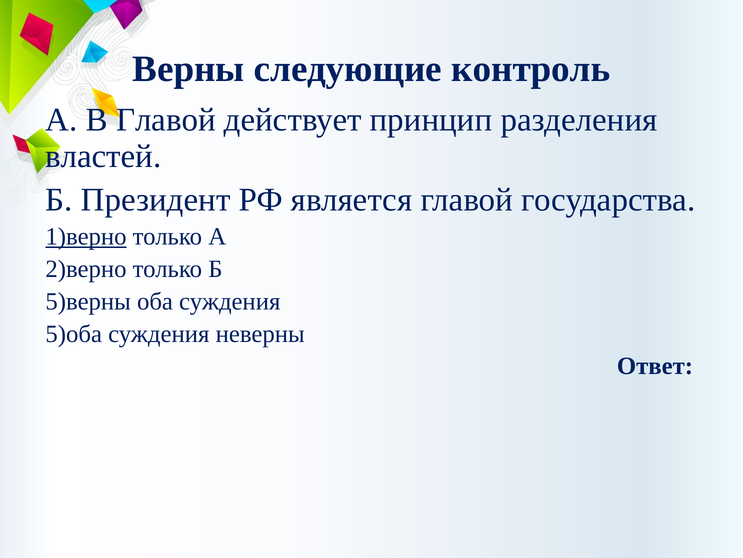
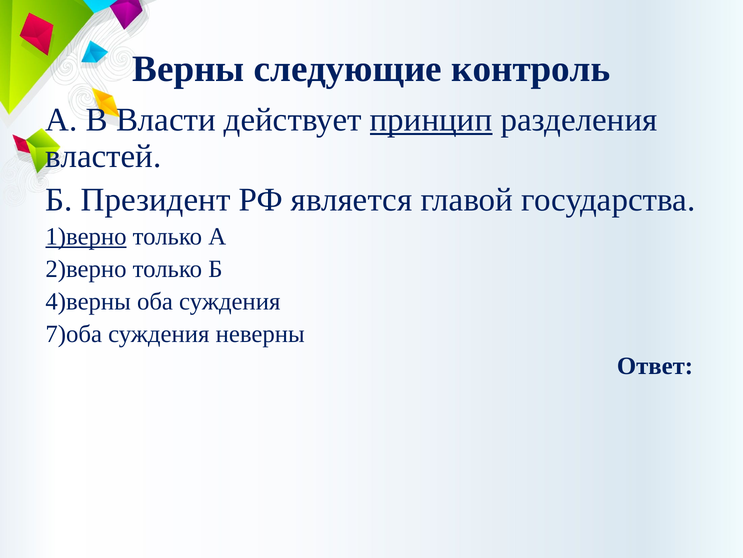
В Главой: Главой -> Власти (166, 120)
принцип underline: none -> present (431, 120)
5)верны: 5)верны -> 4)верны (88, 301)
5)оба: 5)оба -> 7)оба (74, 333)
